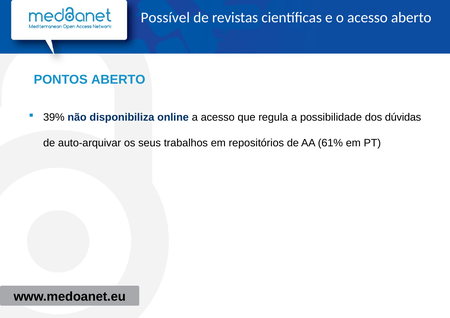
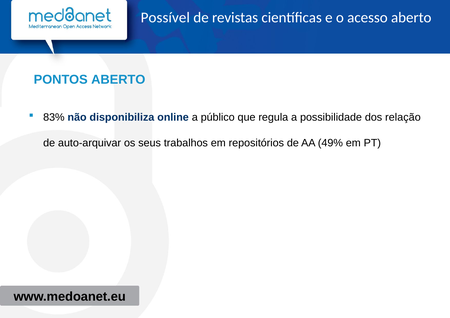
39%: 39% -> 83% (54, 117)
a acesso: acesso -> público (218, 117)
dúvidas: dúvidas -> relação (403, 117)
61%: 61% -> 49% (330, 143)
